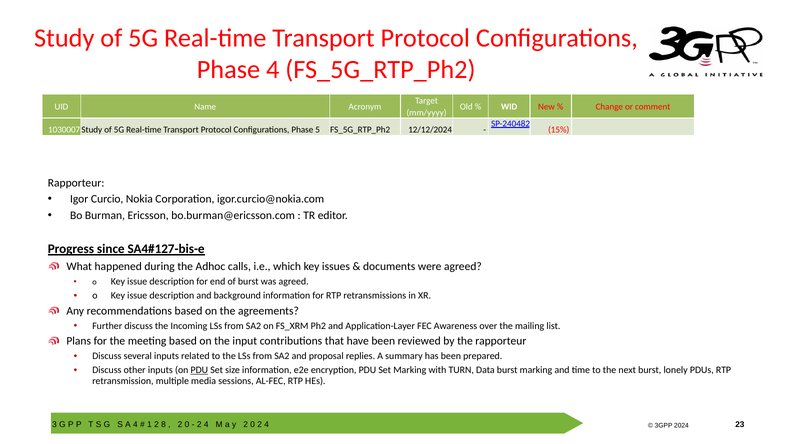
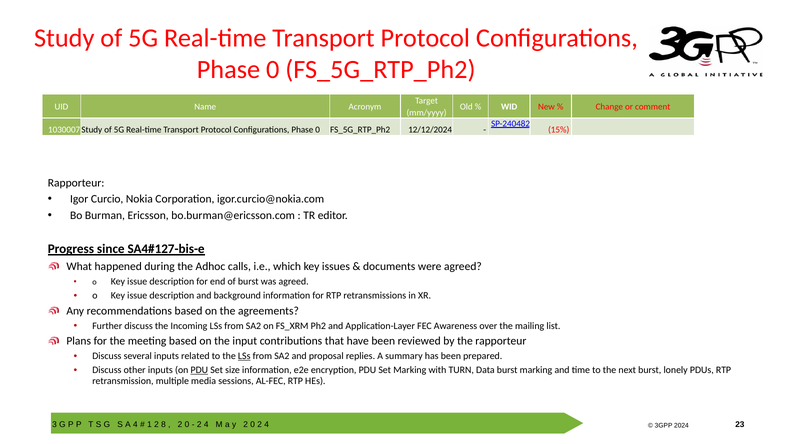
4: 4 -> 0 (273, 69)
5: 5 -> 0 (318, 130)
LSs underline: none -> present (244, 356)
